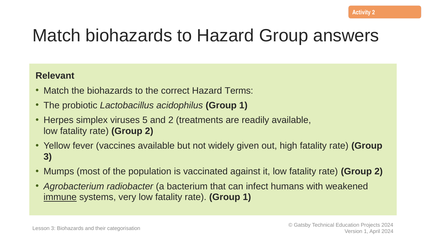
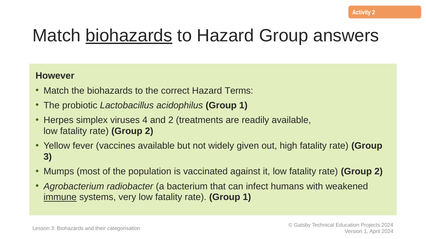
biohazards underline: none -> present (129, 36)
Relevant: Relevant -> However (55, 76)
5: 5 -> 4 (145, 121)
